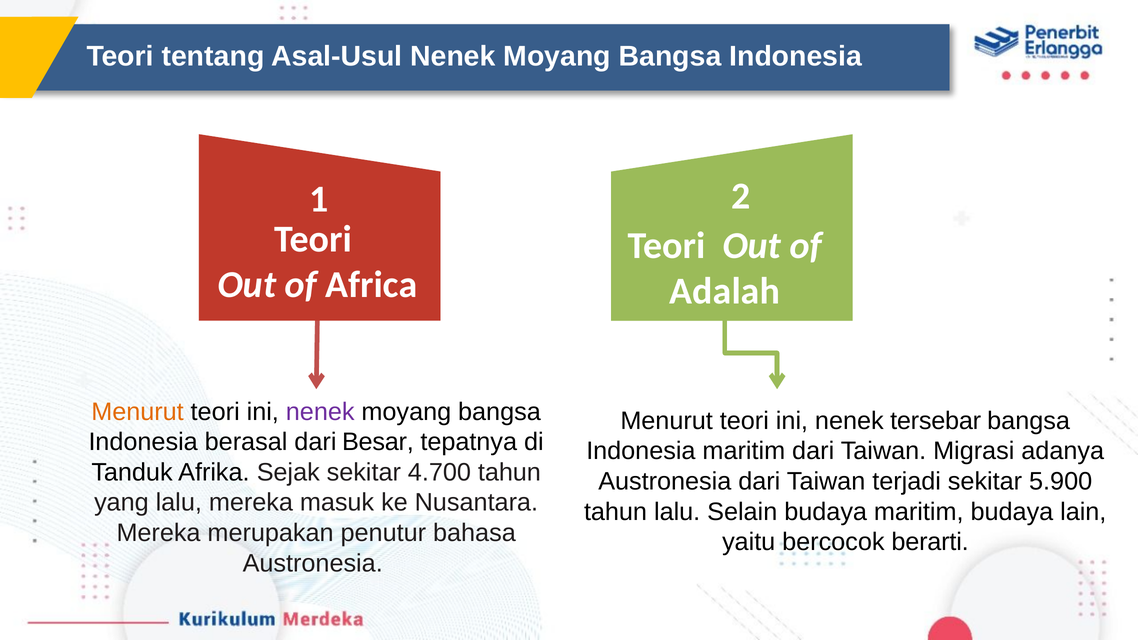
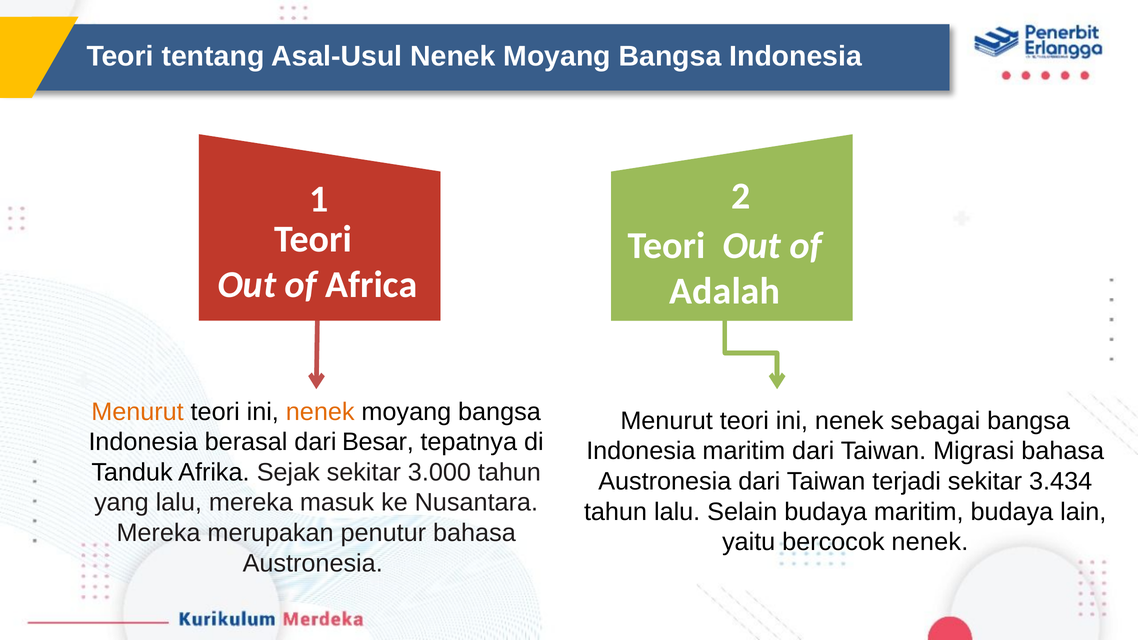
nenek colour: purple -> orange (320, 412)
tersebar: tersebar -> sebagai (935, 421)
Migrasi adanya: adanya -> bahasa (1063, 451)
4.700: 4.700 -> 3.000 (439, 472)
5.900: 5.900 -> 3.434 (1061, 482)
bercocok berarti: berarti -> nenek (930, 542)
